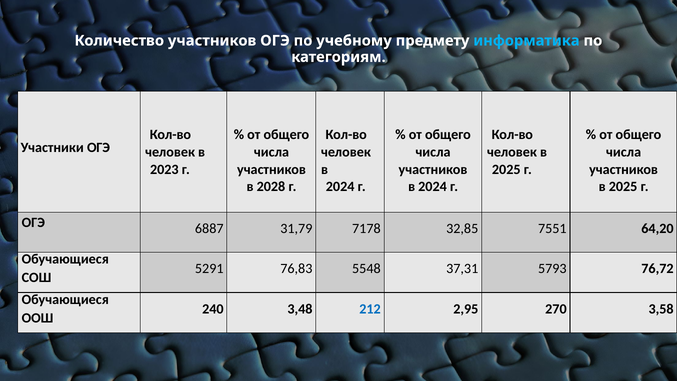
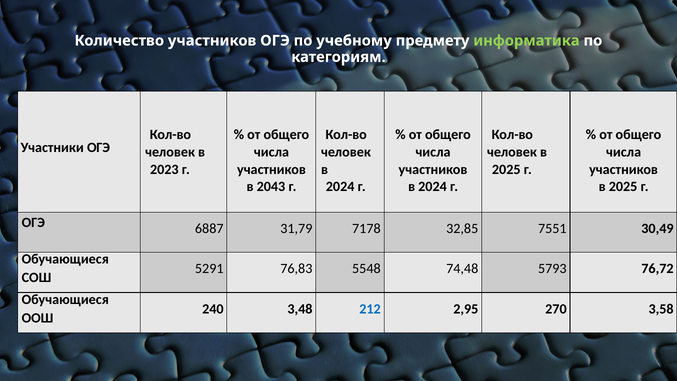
информатика colour: light blue -> light green (526, 41)
2028: 2028 -> 2043 (271, 187)
64,20: 64,20 -> 30,49 (657, 228)
37,31: 37,31 -> 74,48 (462, 268)
